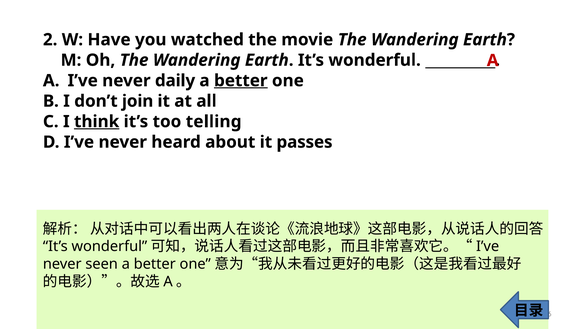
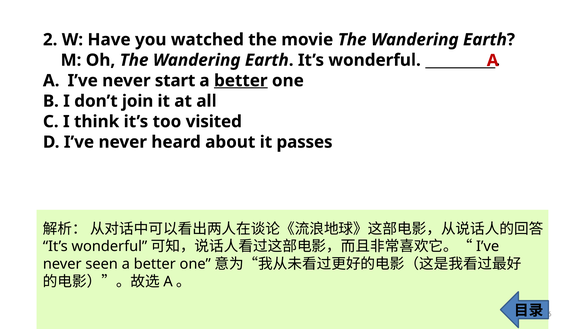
daily: daily -> start (175, 81)
think underline: present -> none (97, 122)
telling: telling -> visited (214, 122)
